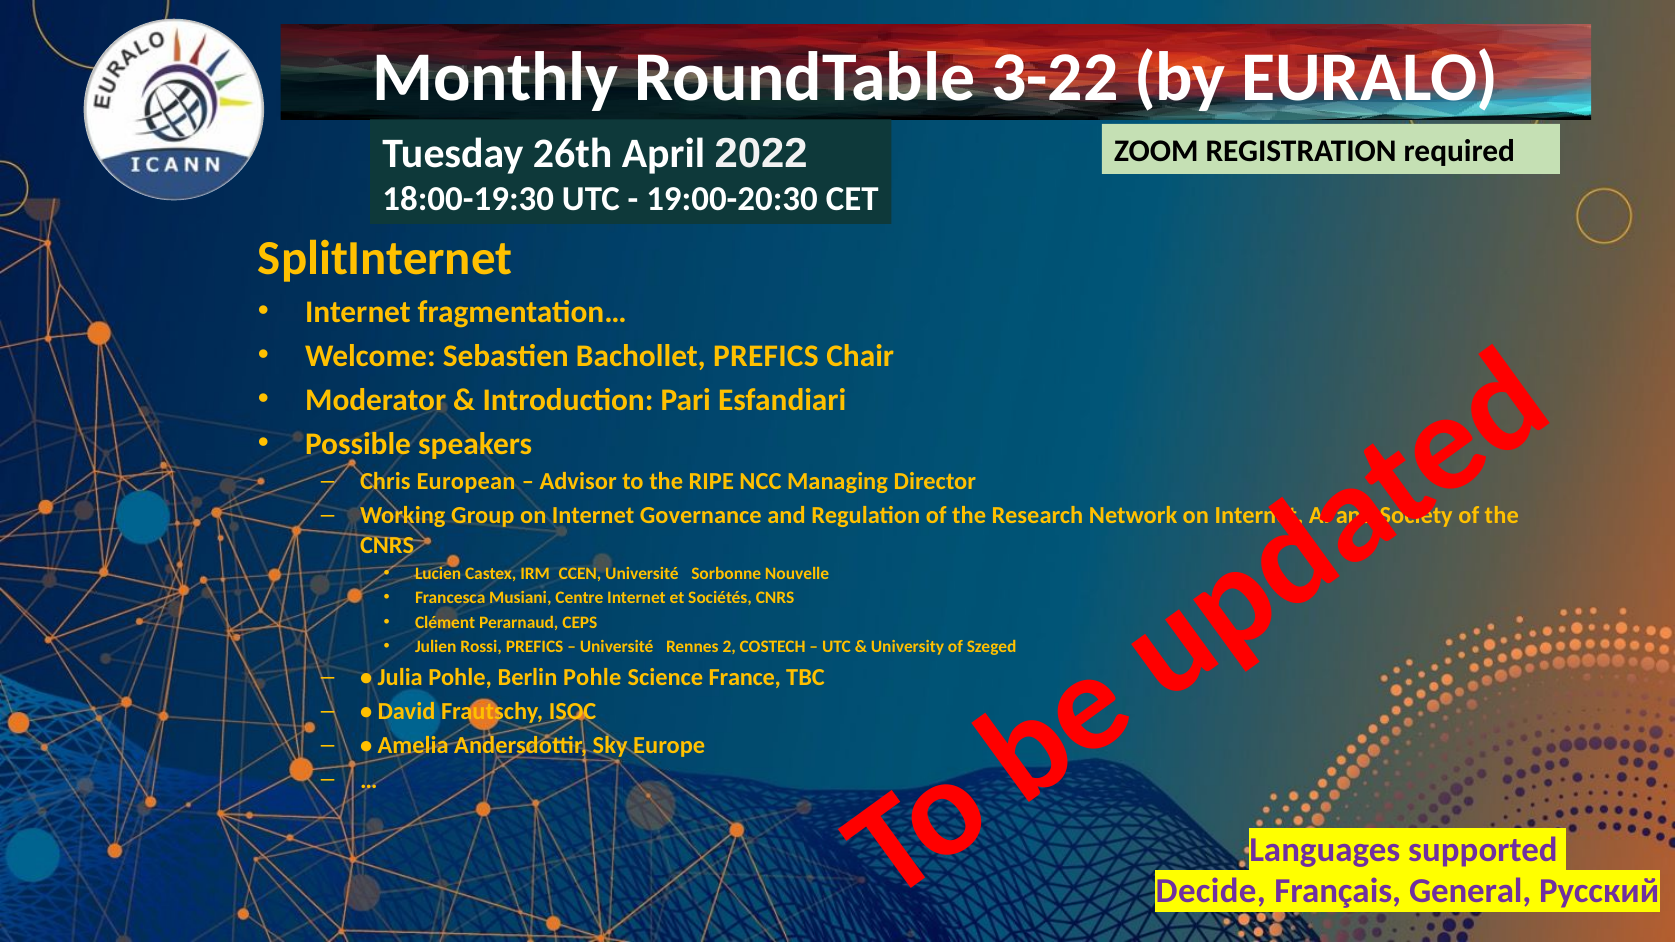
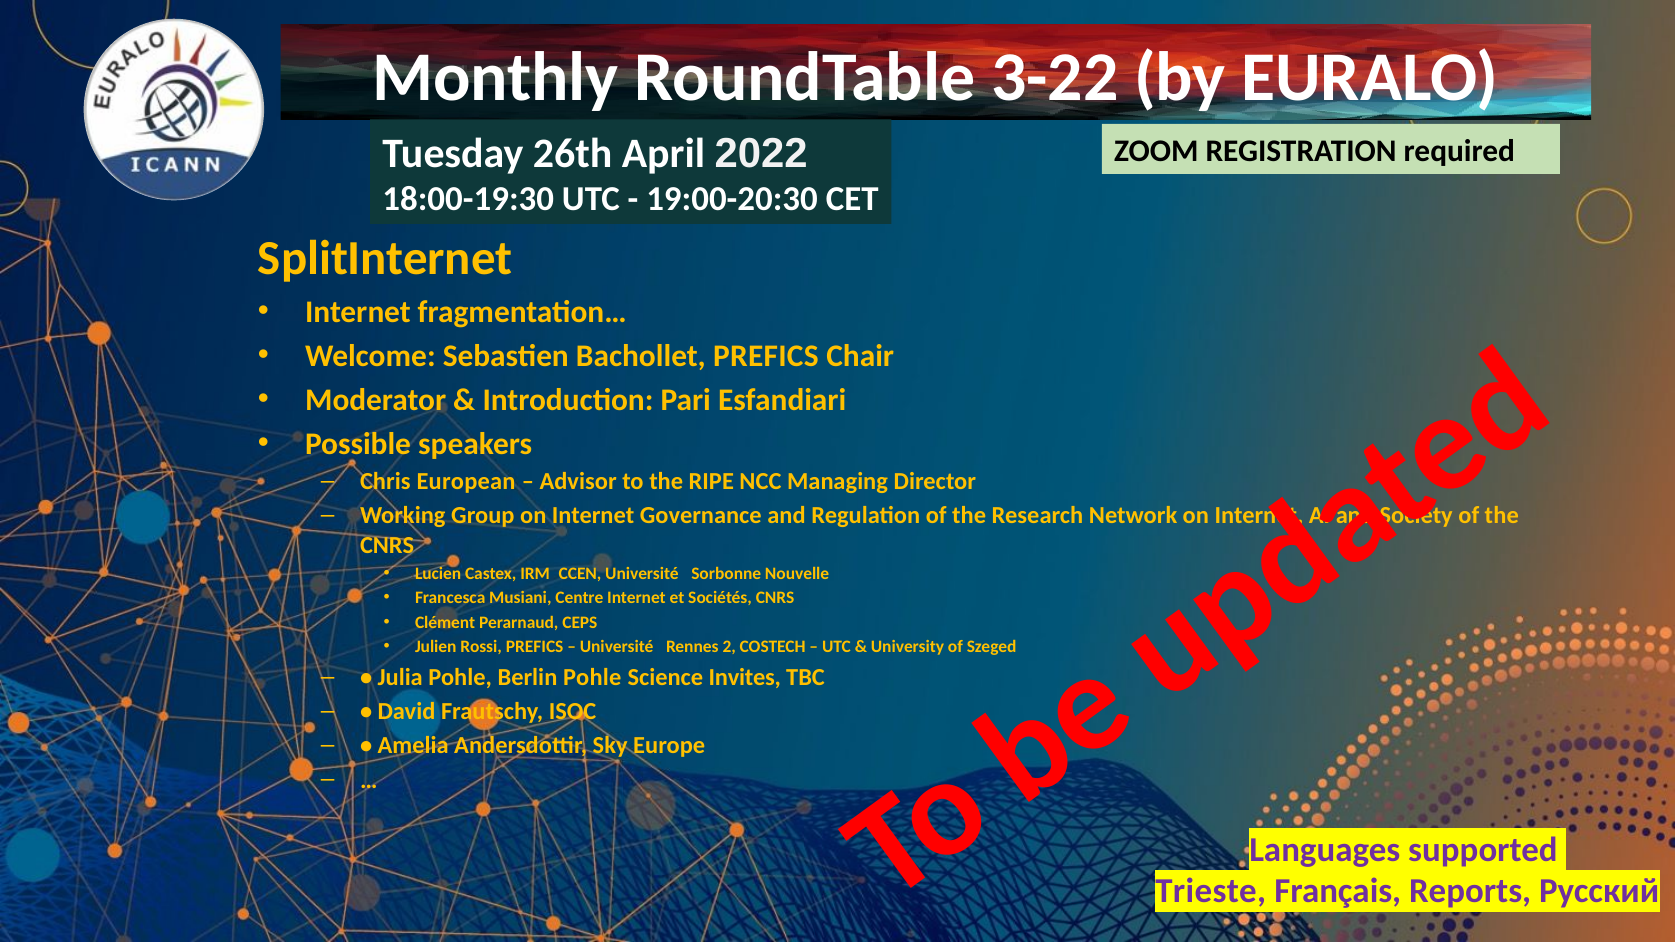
France: France -> Invites (745, 677)
Decide: Decide -> Trieste (1211, 892)
General: General -> Reports (1470, 892)
